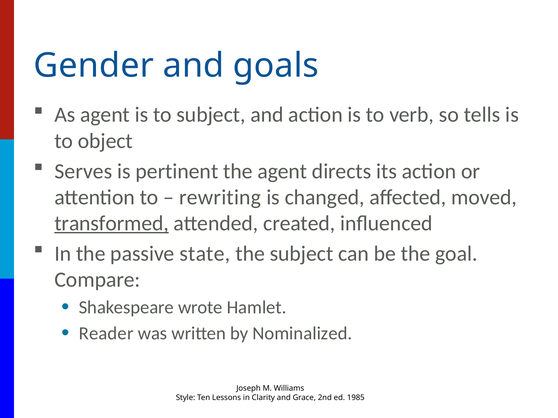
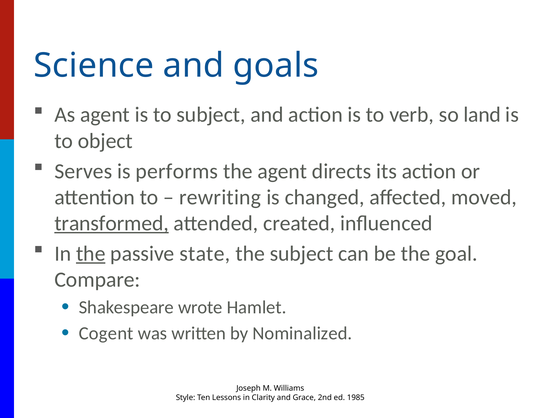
Gender: Gender -> Science (94, 66)
tells: tells -> land (482, 115)
pertinent: pertinent -> performs (177, 171)
the underline: none -> present (91, 254)
Reader: Reader -> Cogent (106, 334)
